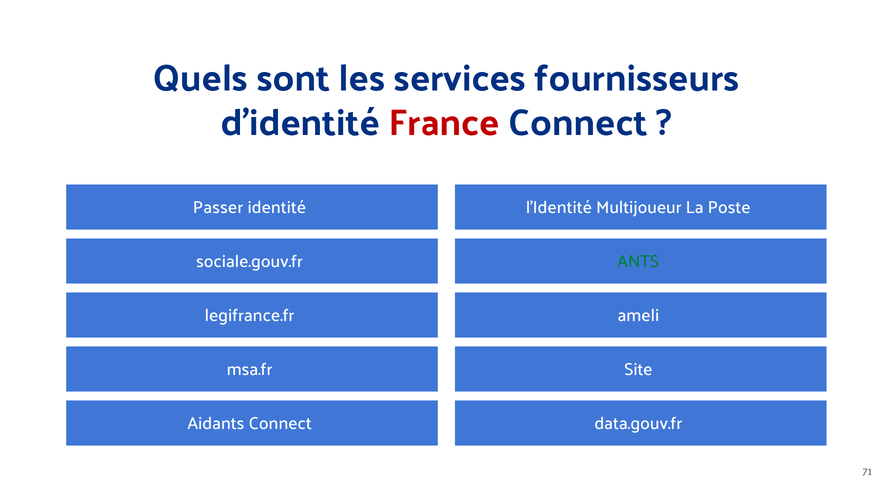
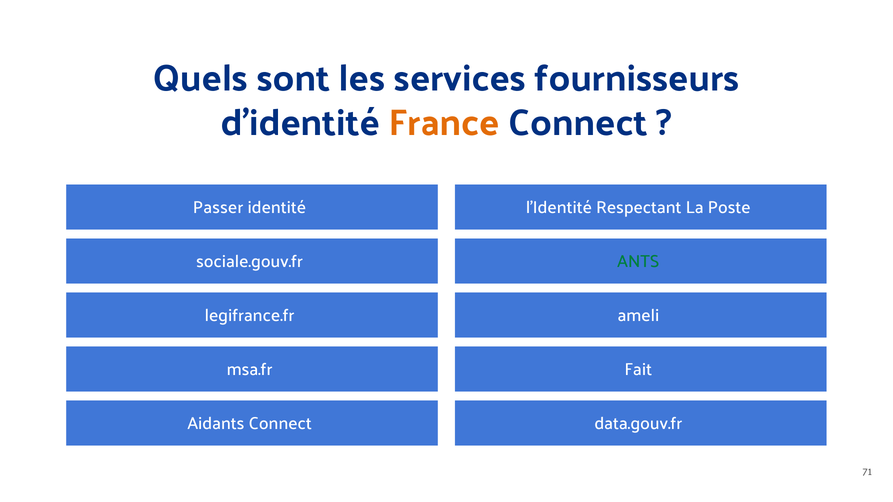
France colour: red -> orange (444, 123)
Multijoueur: Multijoueur -> Respectant (639, 208)
Site: Site -> Fait (638, 370)
